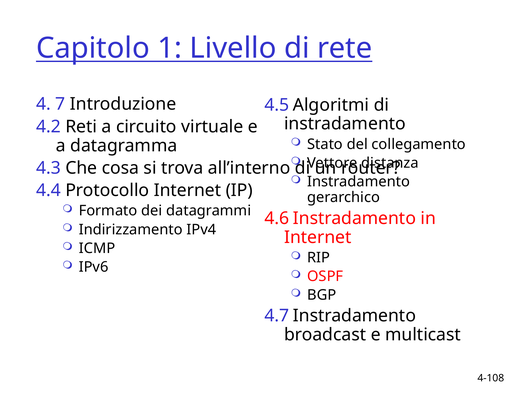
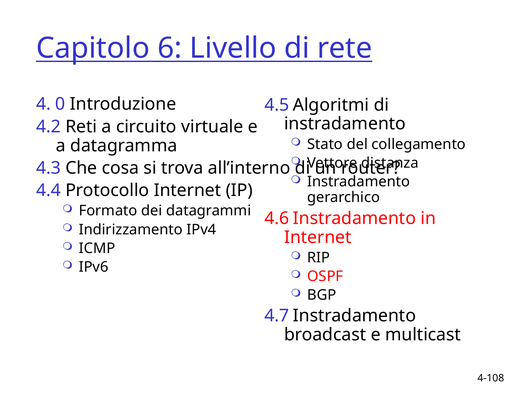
1: 1 -> 6 (170, 48)
7: 7 -> 0 (60, 104)
